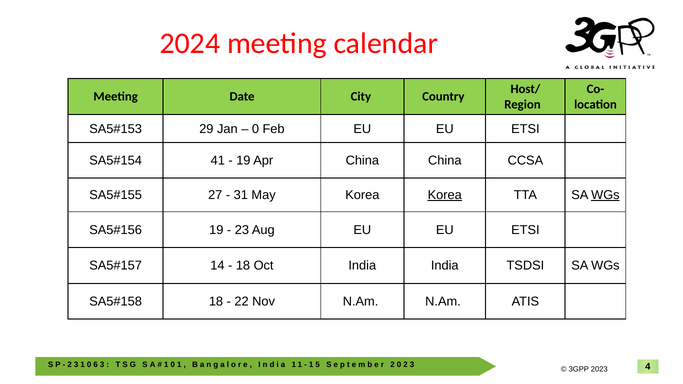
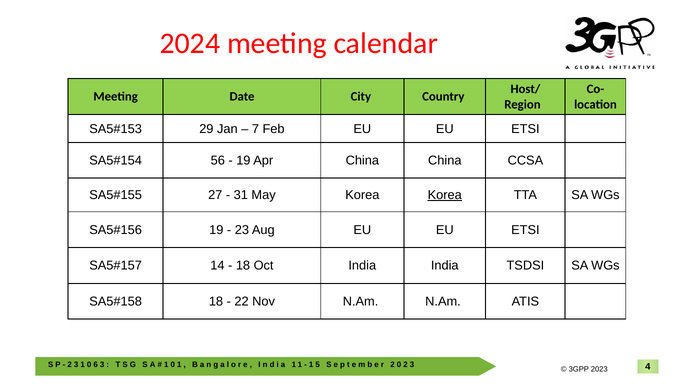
0: 0 -> 7 (255, 129)
41: 41 -> 56 (218, 161)
WGs underline: present -> none (605, 195)
